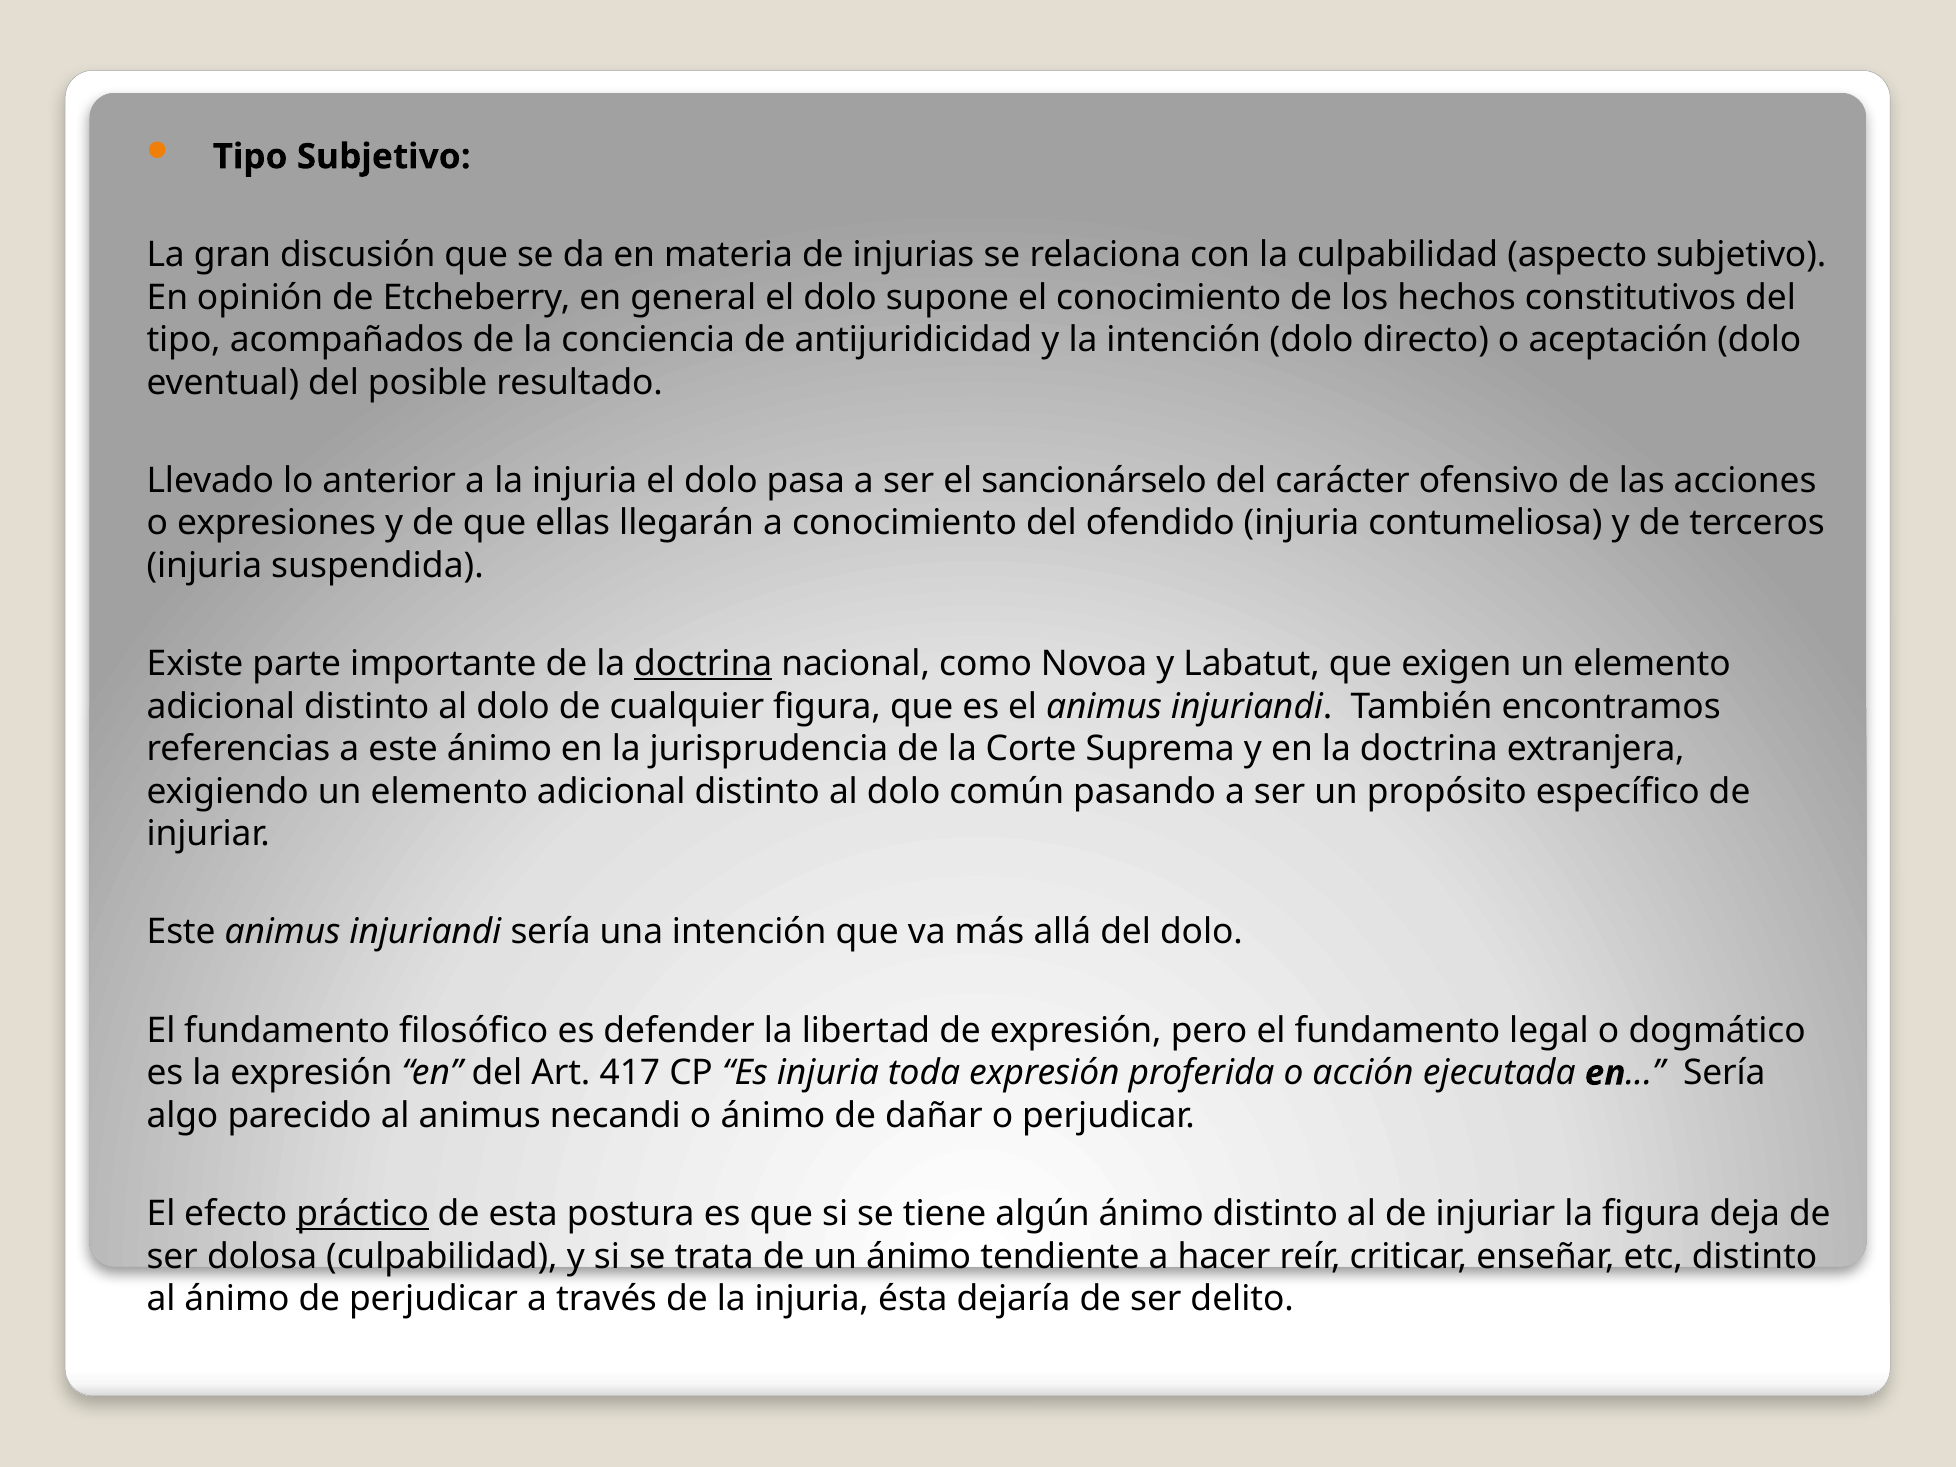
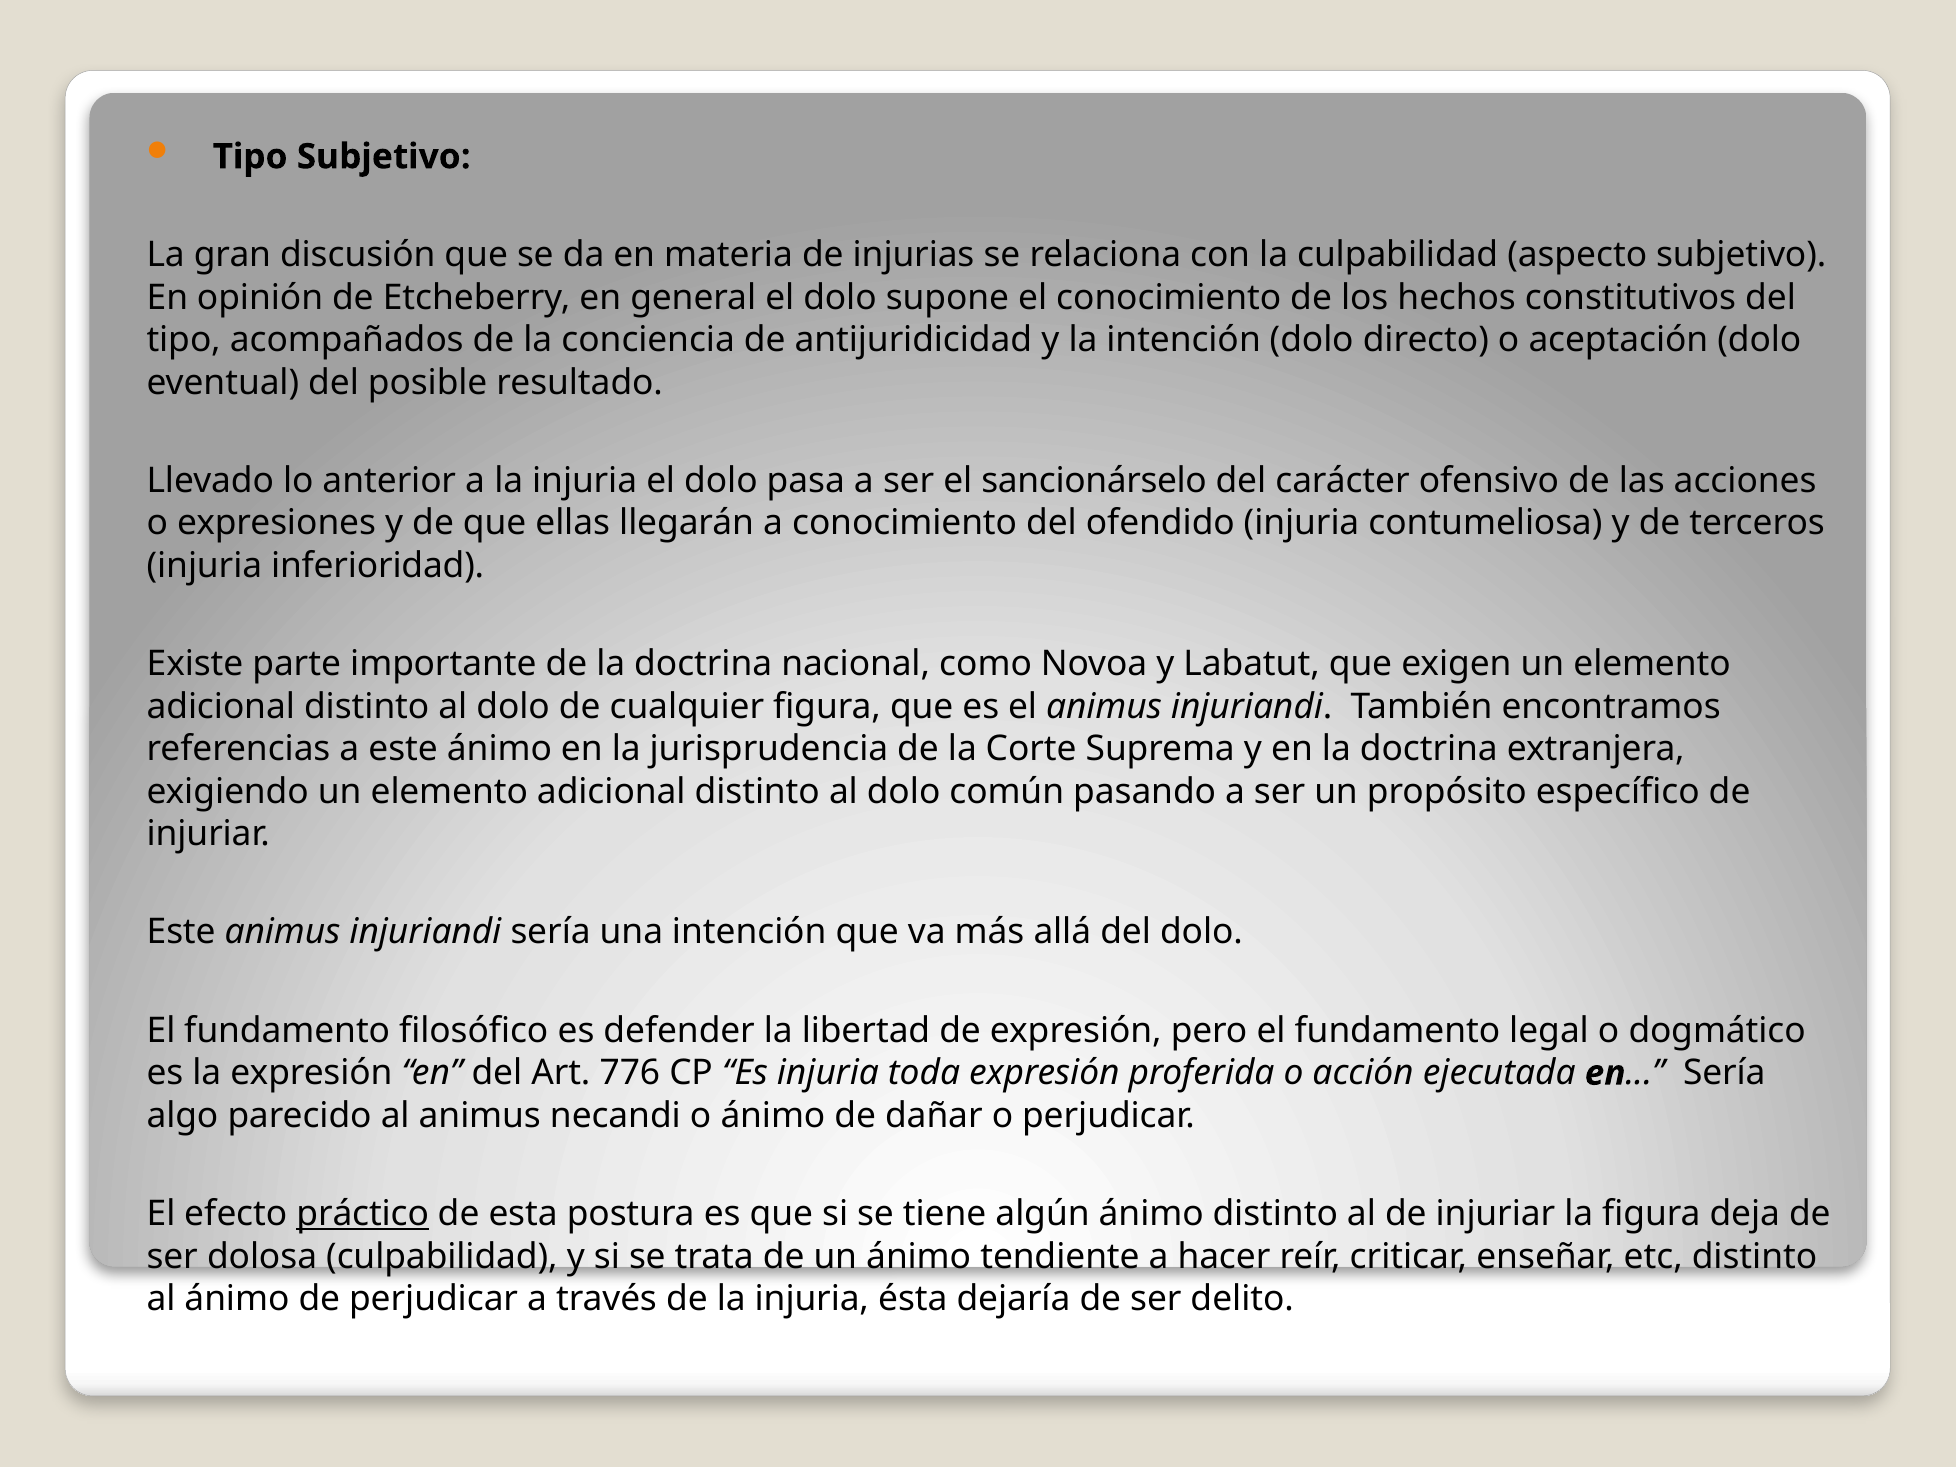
suspendida: suspendida -> inferioridad (378, 566)
doctrina underline: present -> none (703, 664)
417: 417 -> 776 (630, 1073)
